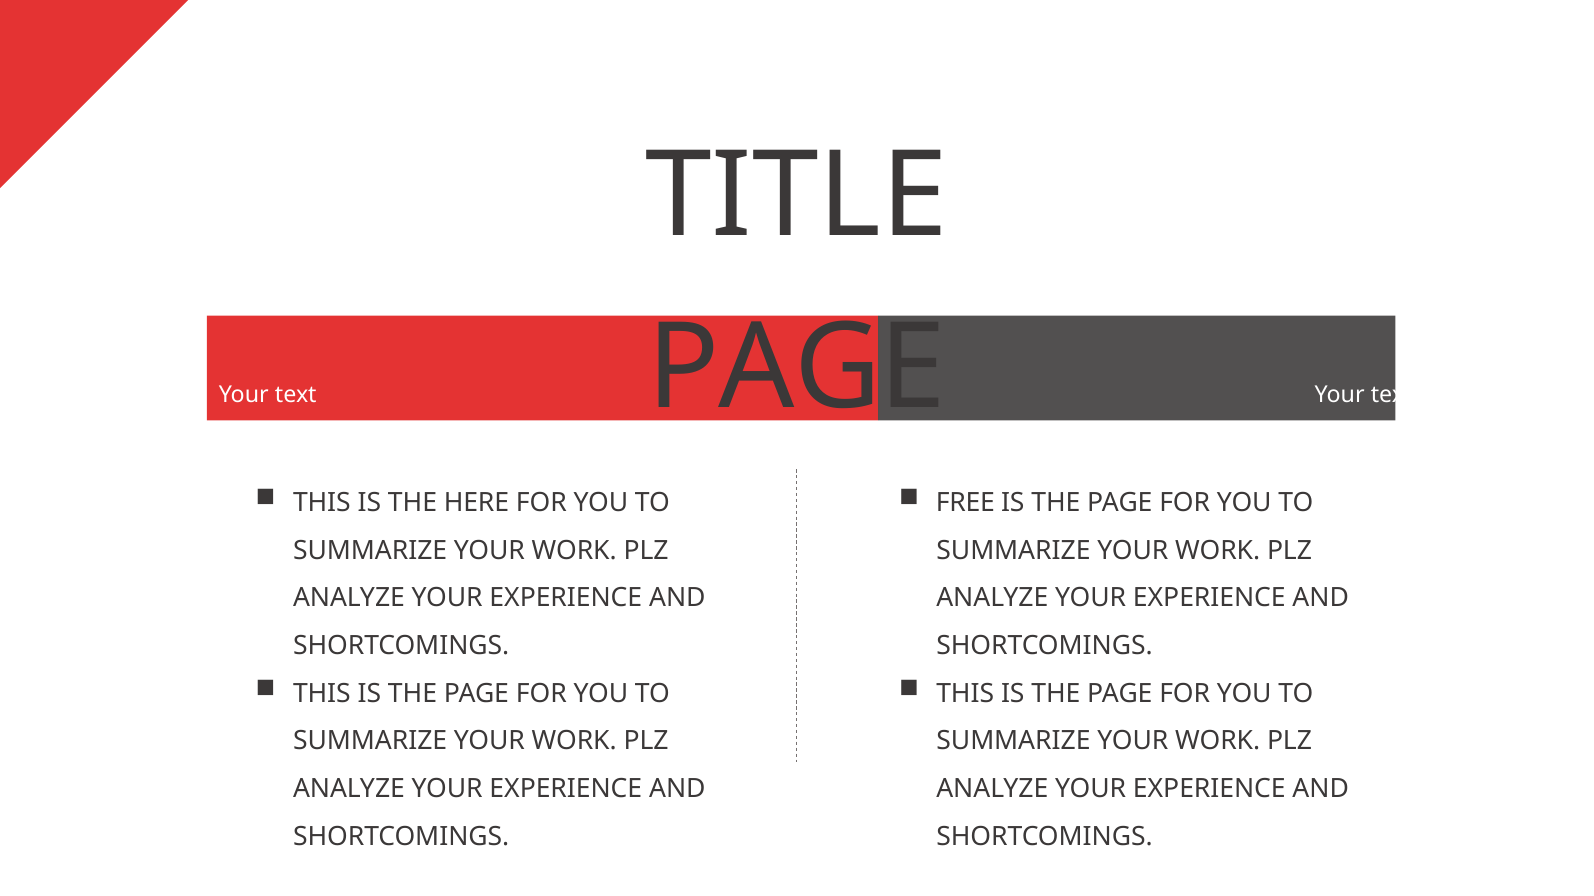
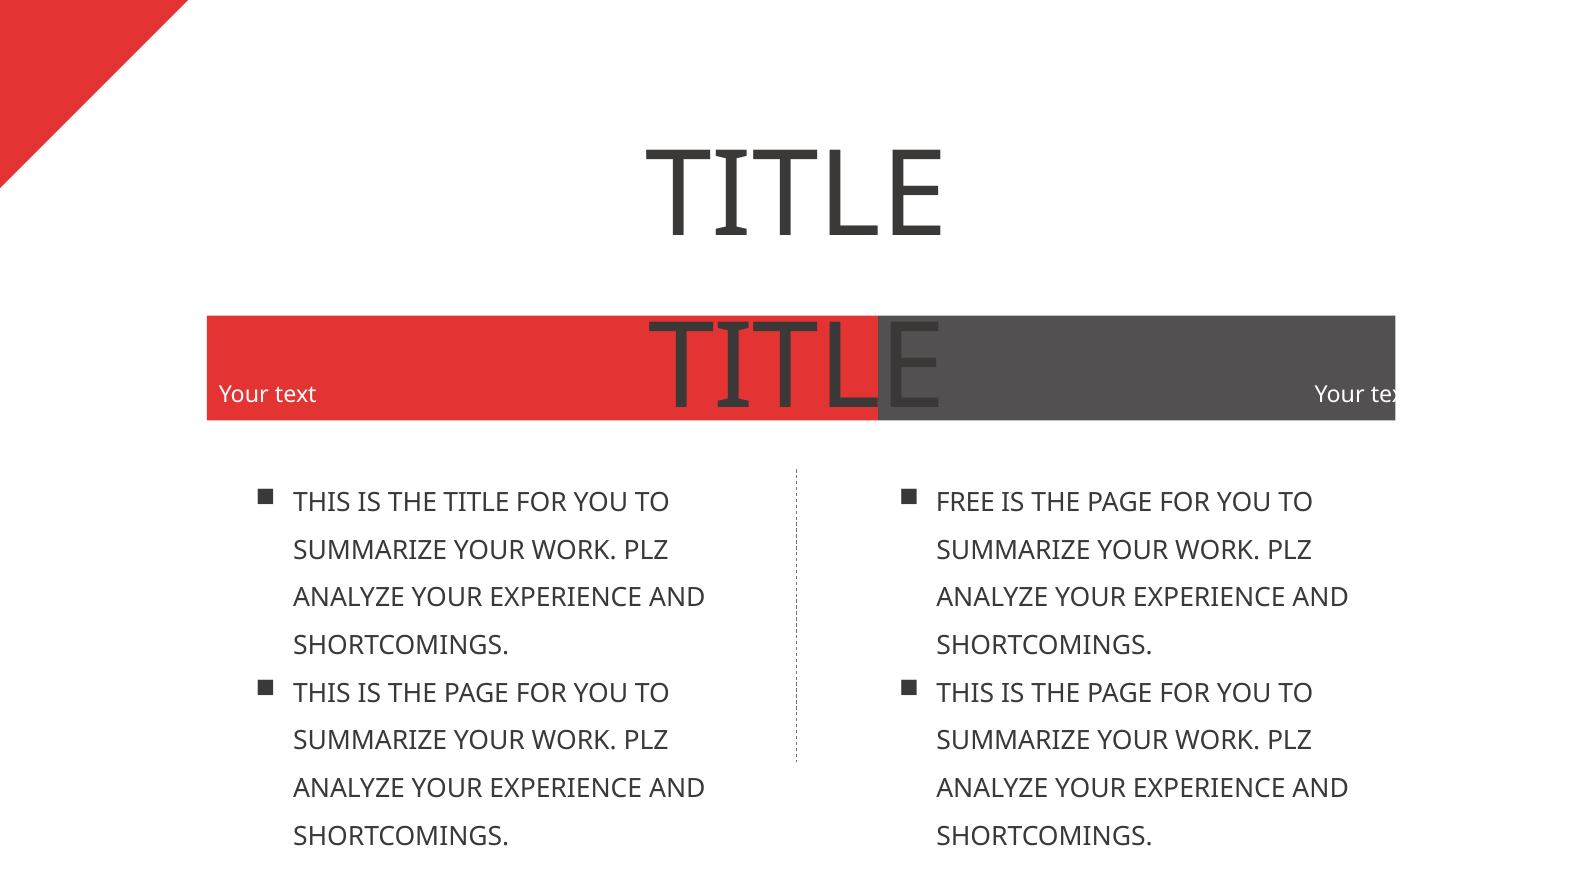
PAGE: PAGE -> TITLE (797, 368)
THE HERE: HERE -> TITLE (477, 503)
